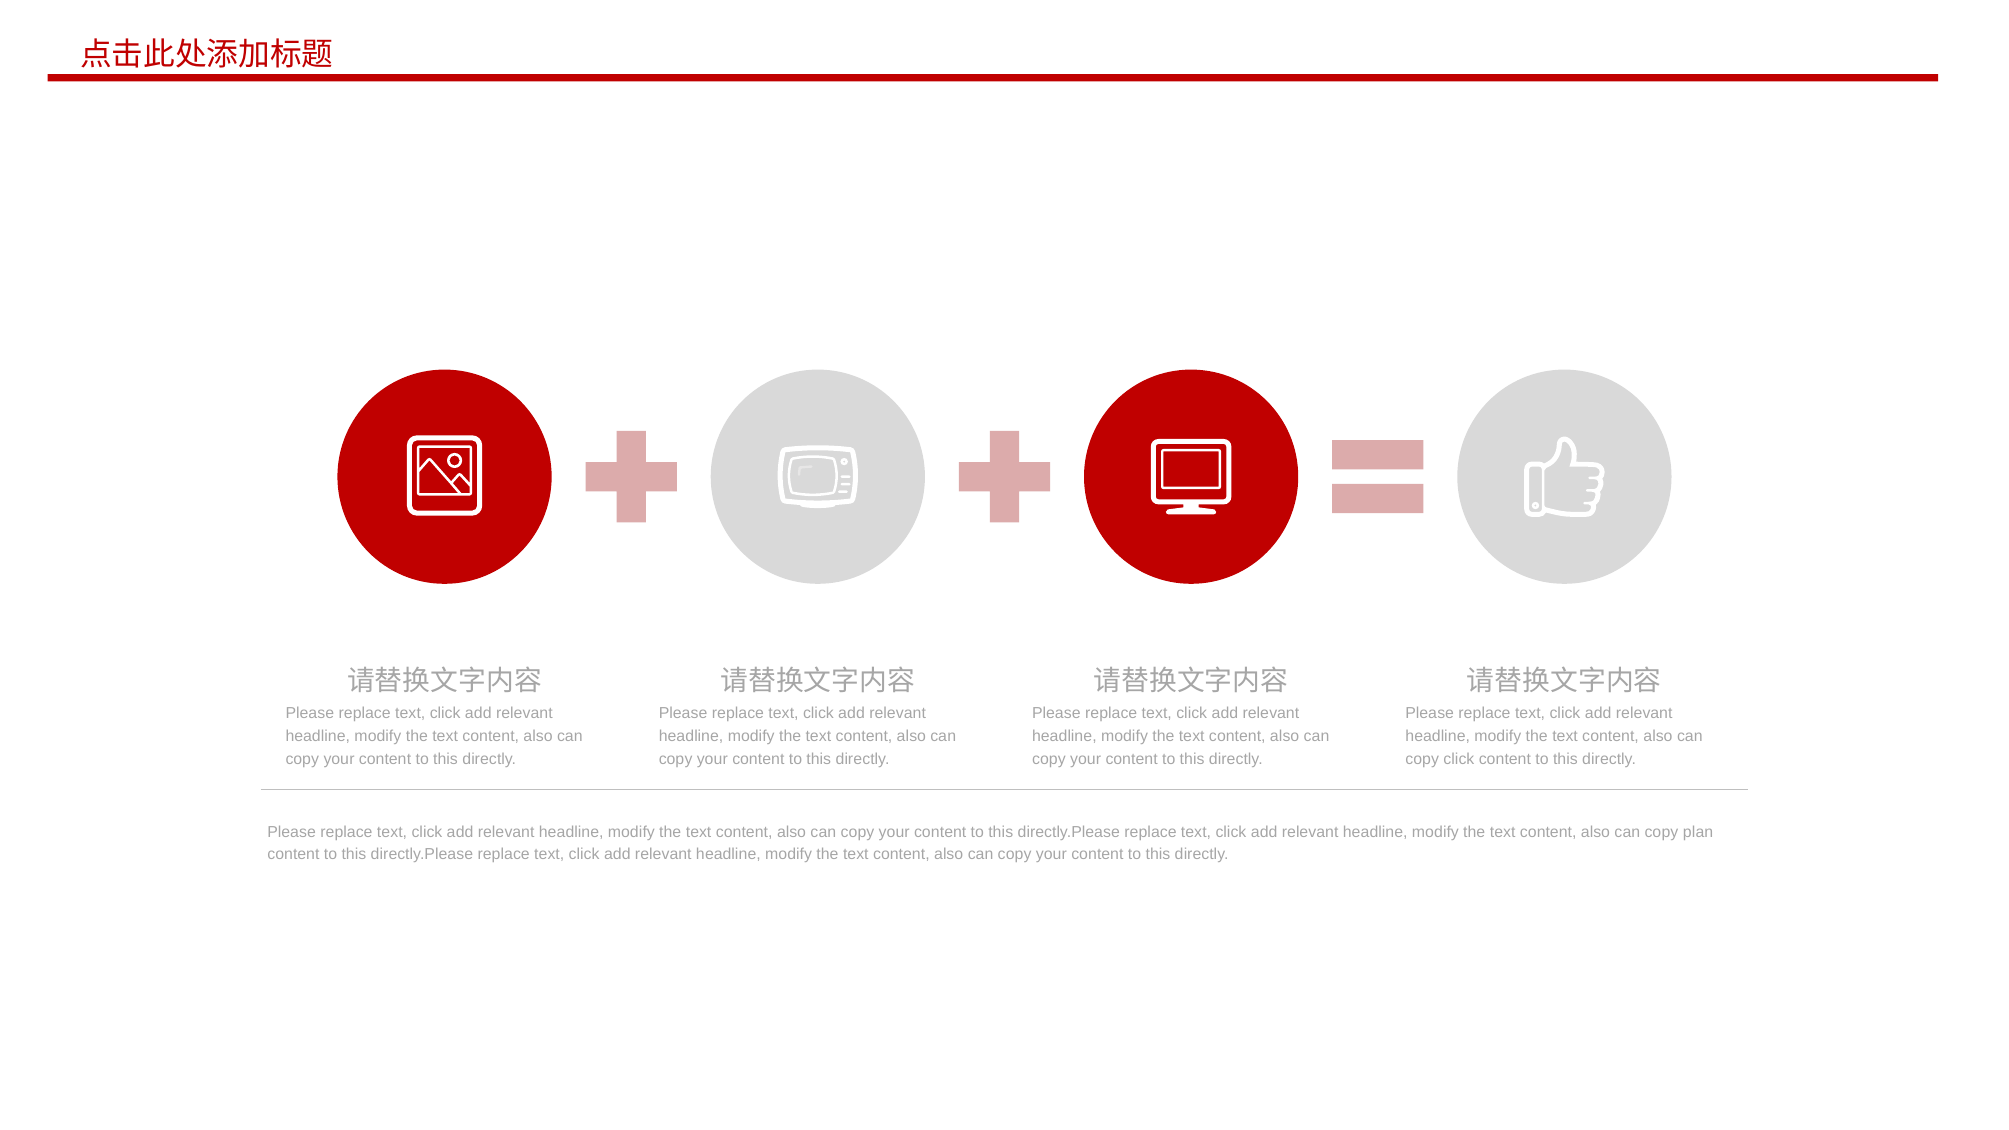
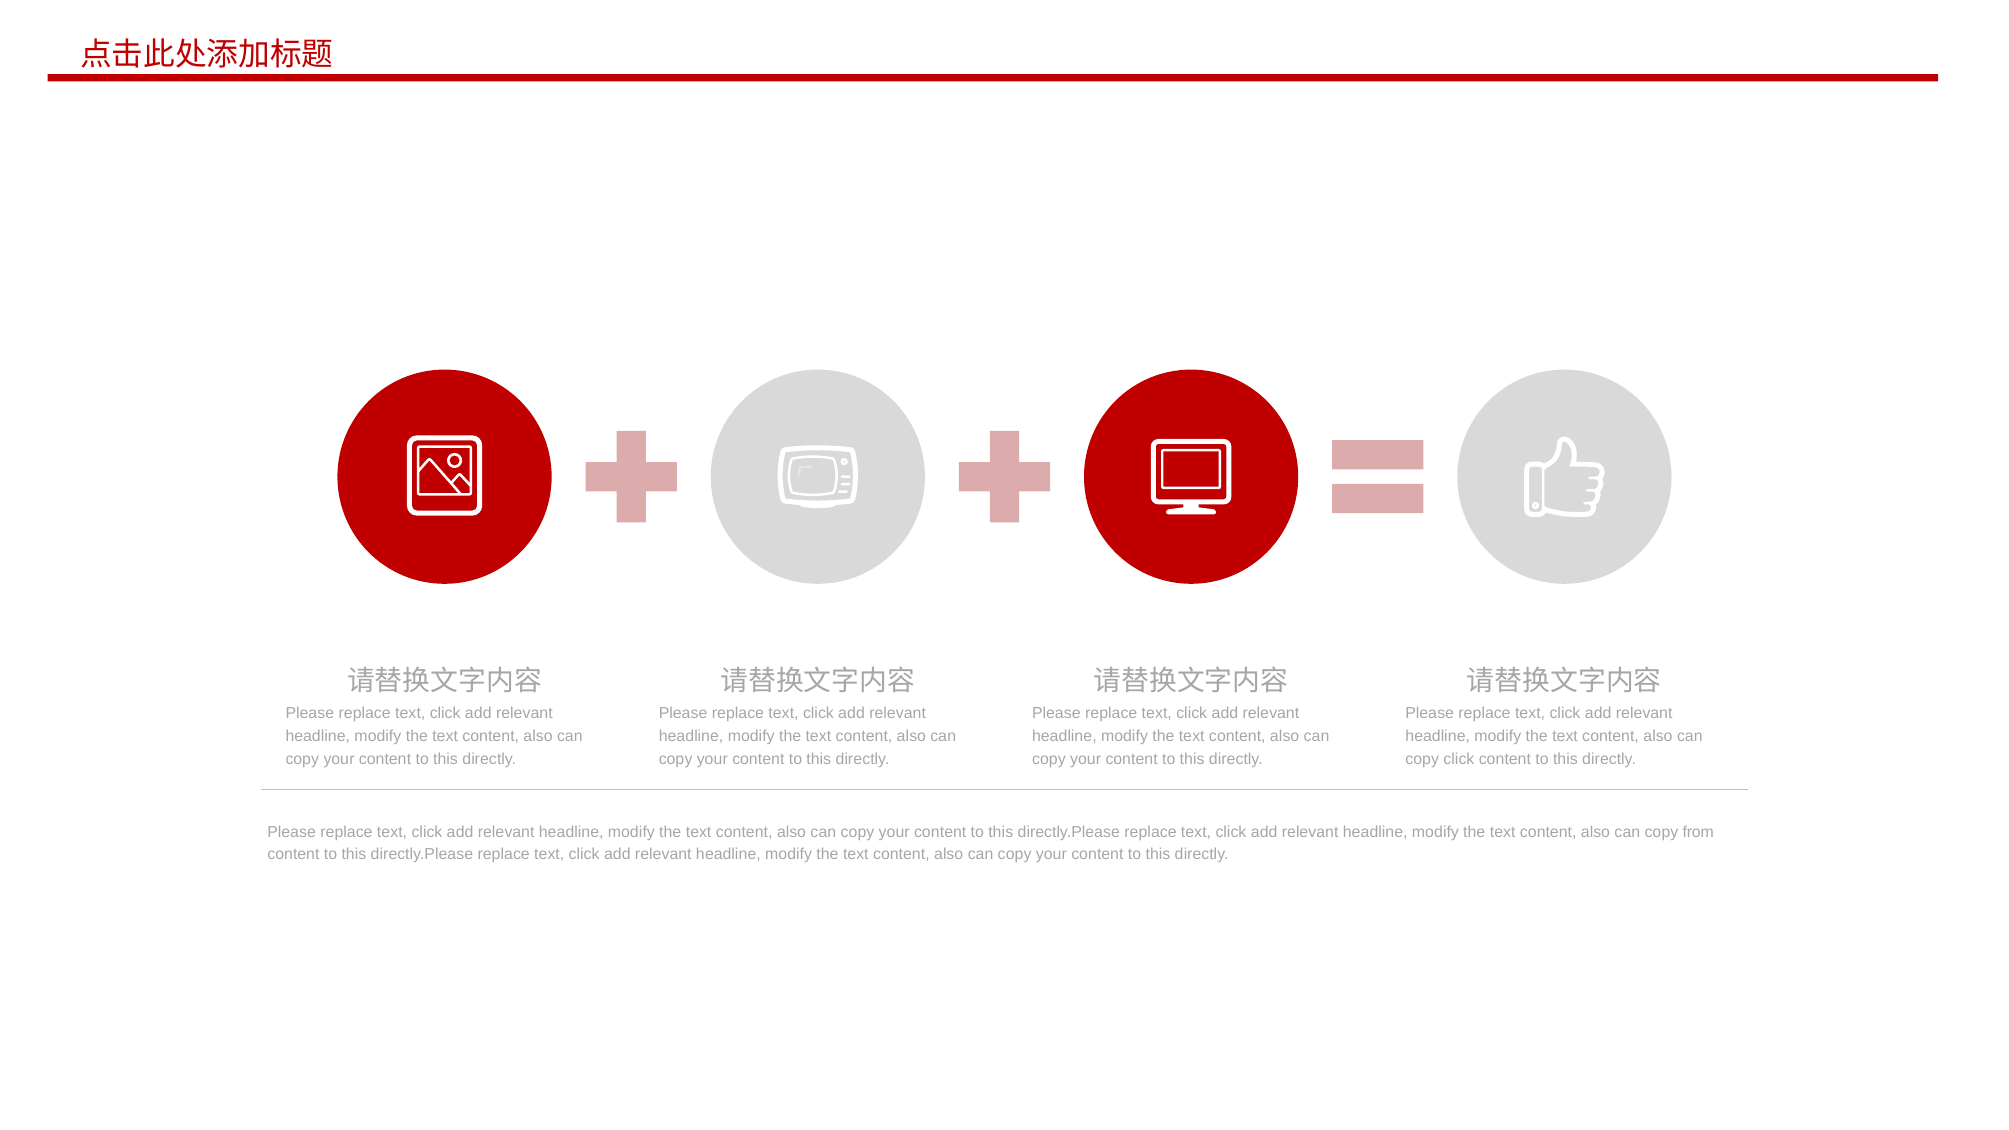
plan: plan -> from (1698, 832)
